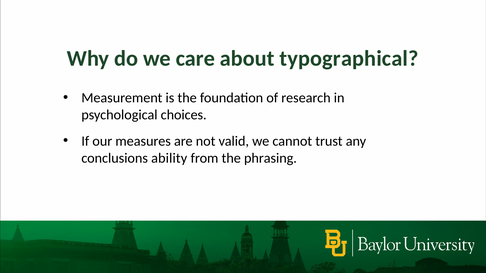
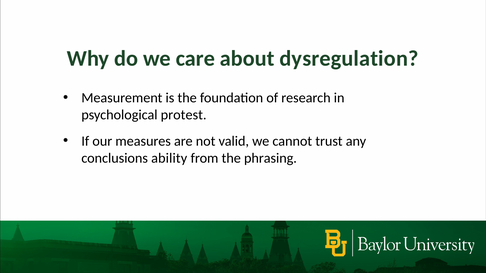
typographical: typographical -> dysregulation (349, 59)
choices: choices -> protest (184, 115)
